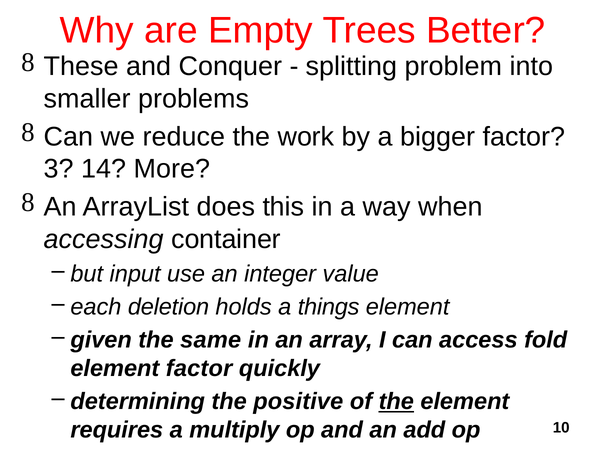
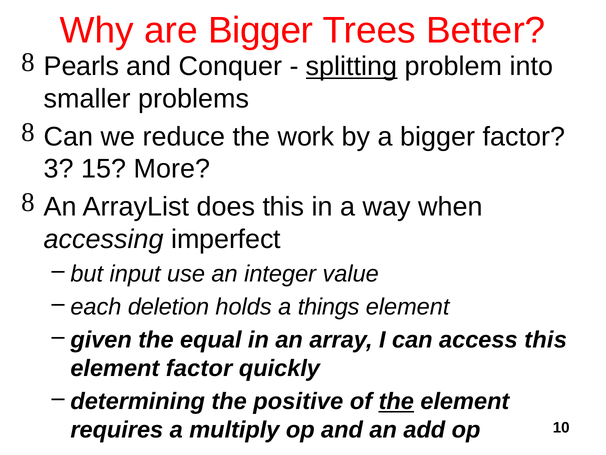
are Empty: Empty -> Bigger (261, 30)
These: These -> Pearls (81, 67)
splitting underline: none -> present (352, 67)
14: 14 -> 15 (104, 169)
container: container -> imperfect (226, 239)
same: same -> equal (211, 340)
access fold: fold -> this (546, 340)
